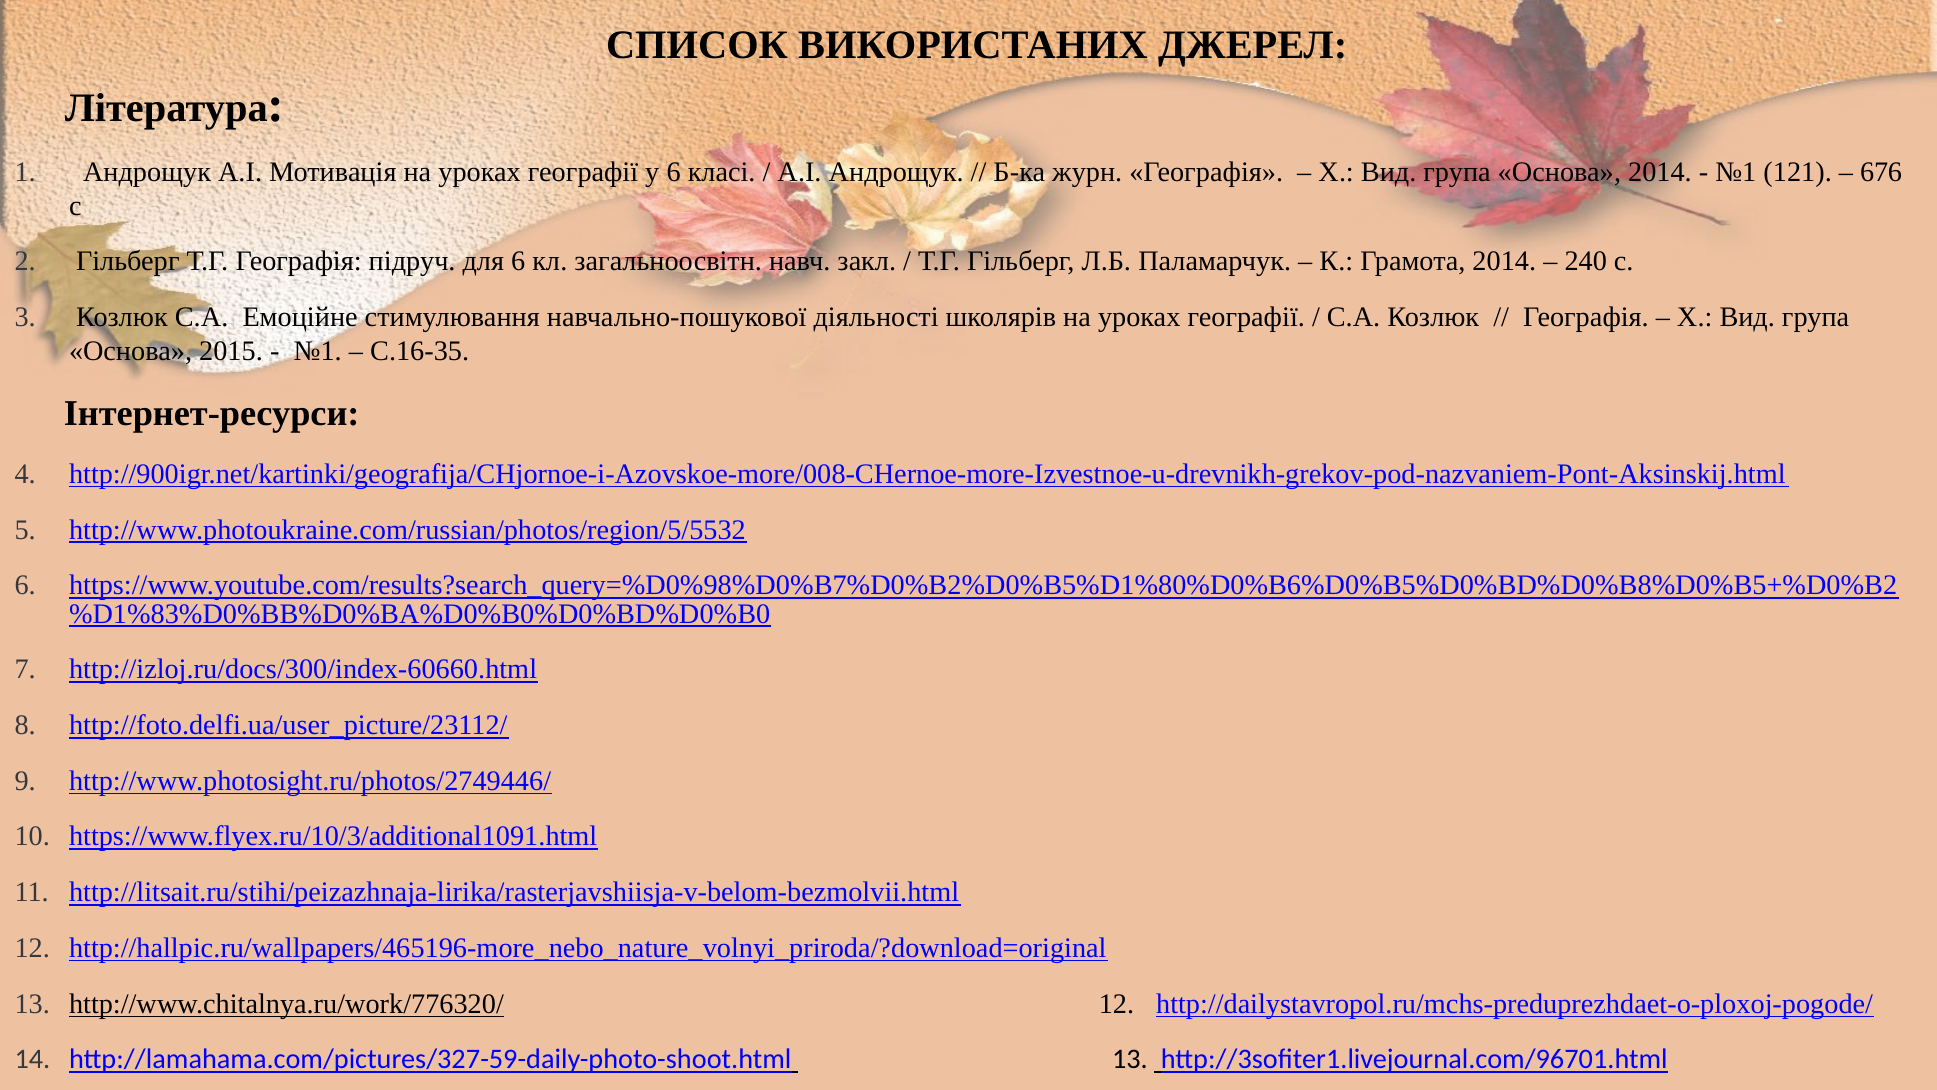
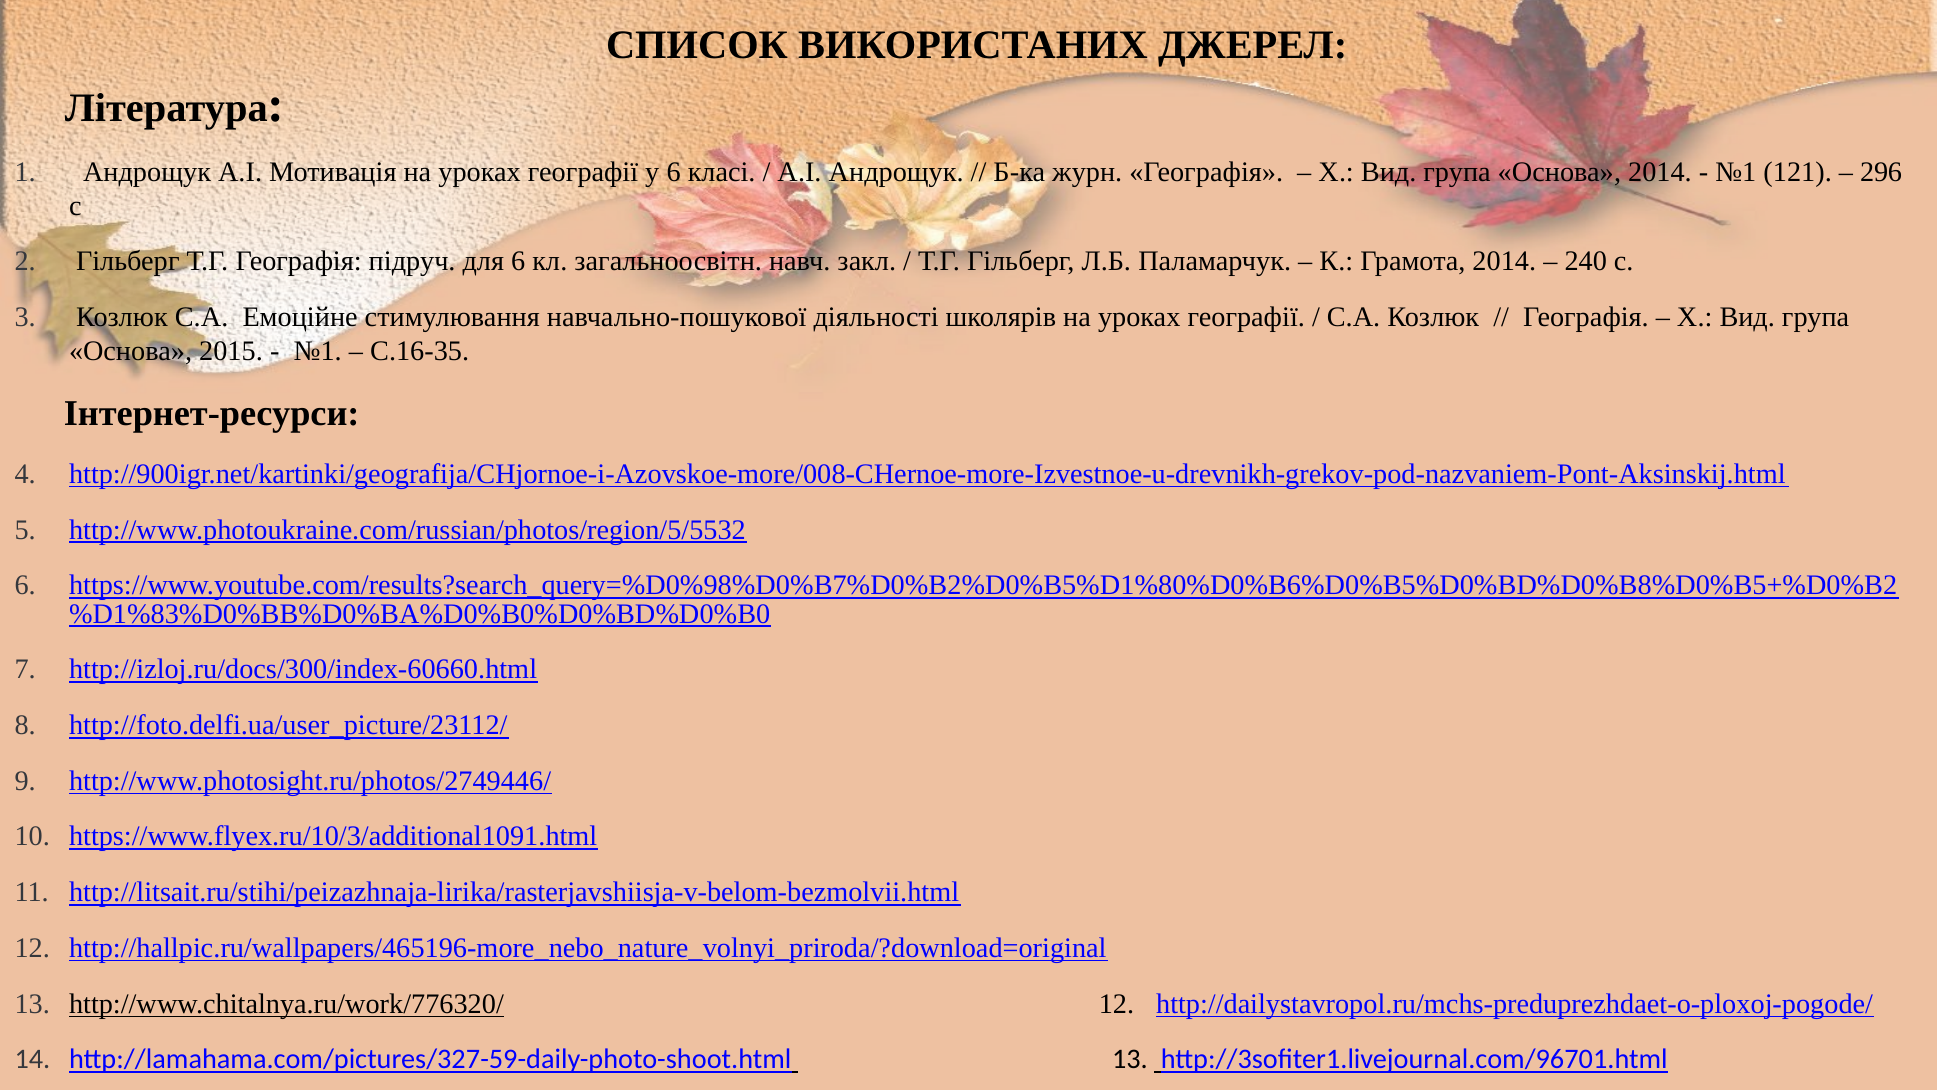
676: 676 -> 296 (1881, 172)
